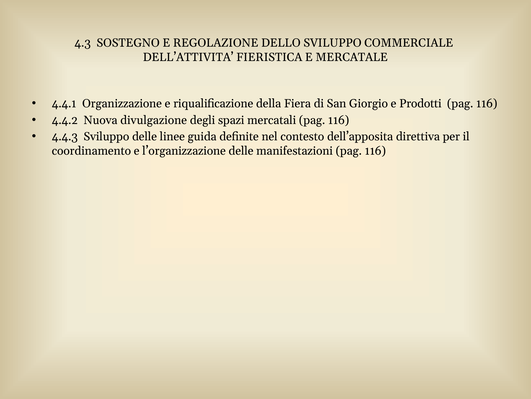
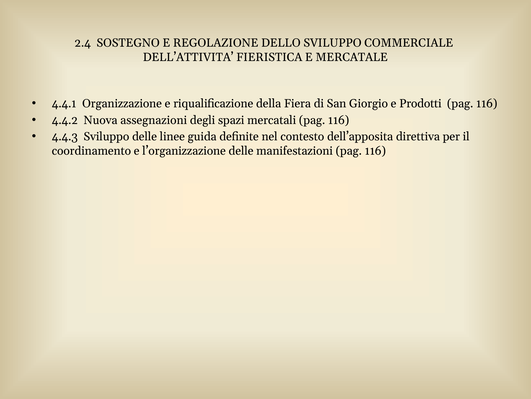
4.3: 4.3 -> 2.4 (83, 43)
divulgazione: divulgazione -> assegnazioni (154, 120)
